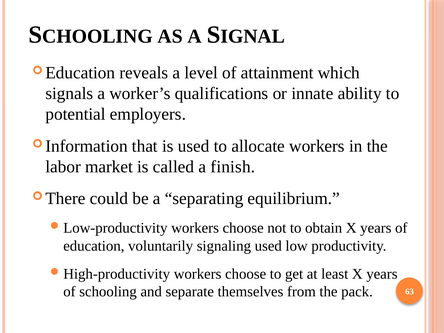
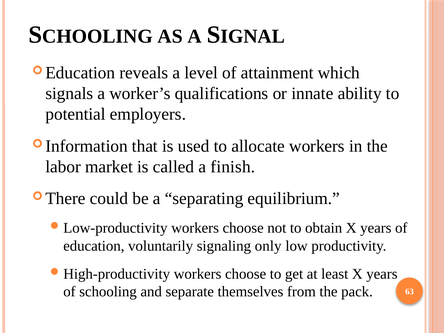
signaling used: used -> only (268, 246)
